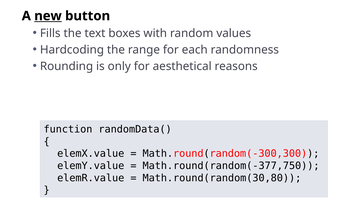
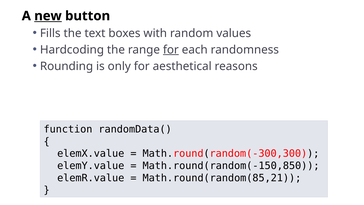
for underline: none -> present (171, 50)
Math.round(random(-377,750: Math.round(random(-377,750 -> Math.round(random(-150,850 (231, 166)
Math.round(random(30,80: Math.round(random(30,80 -> Math.round(random(85,21 (222, 178)
